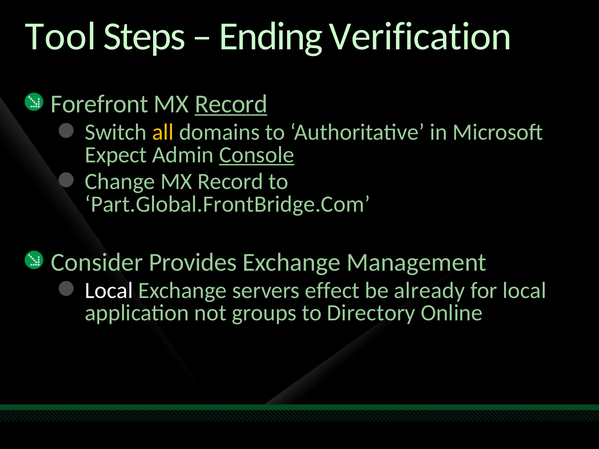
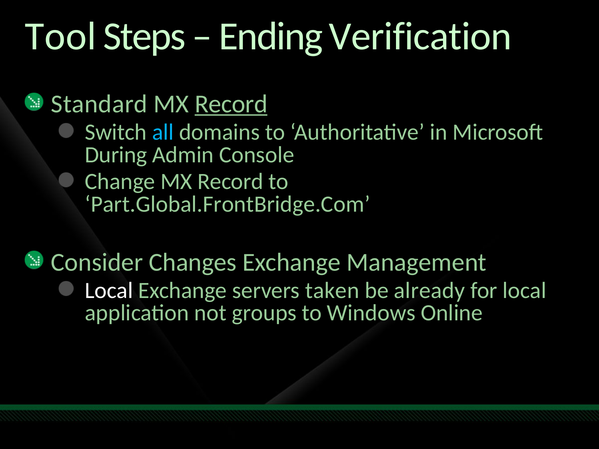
Forefront: Forefront -> Standard (99, 104)
all colour: yellow -> light blue (163, 132)
Expect: Expect -> During (116, 155)
Console underline: present -> none (257, 155)
Provides: Provides -> Changes (193, 262)
effect: effect -> taken (332, 290)
Directory: Directory -> Windows (371, 313)
